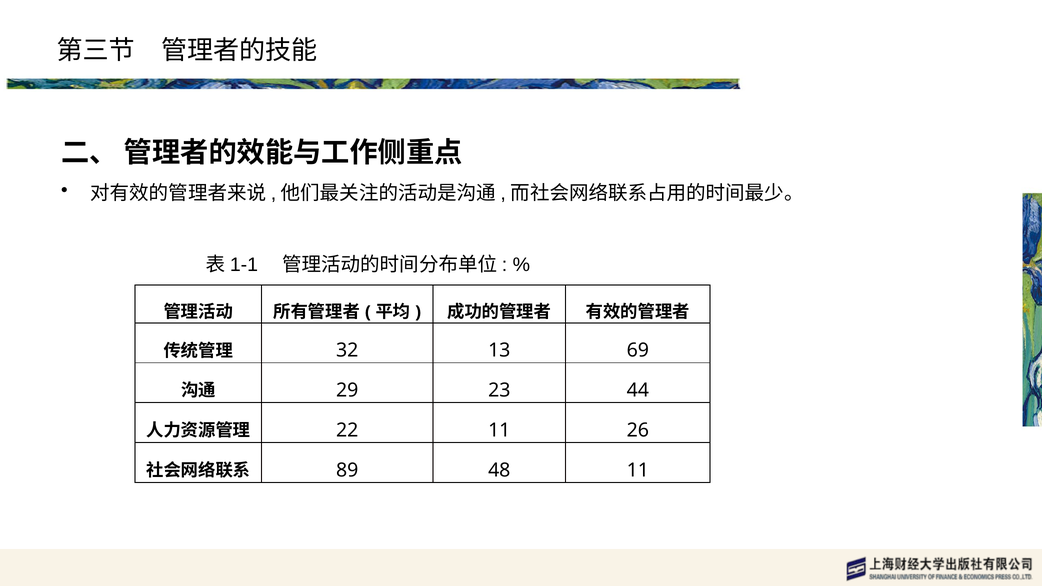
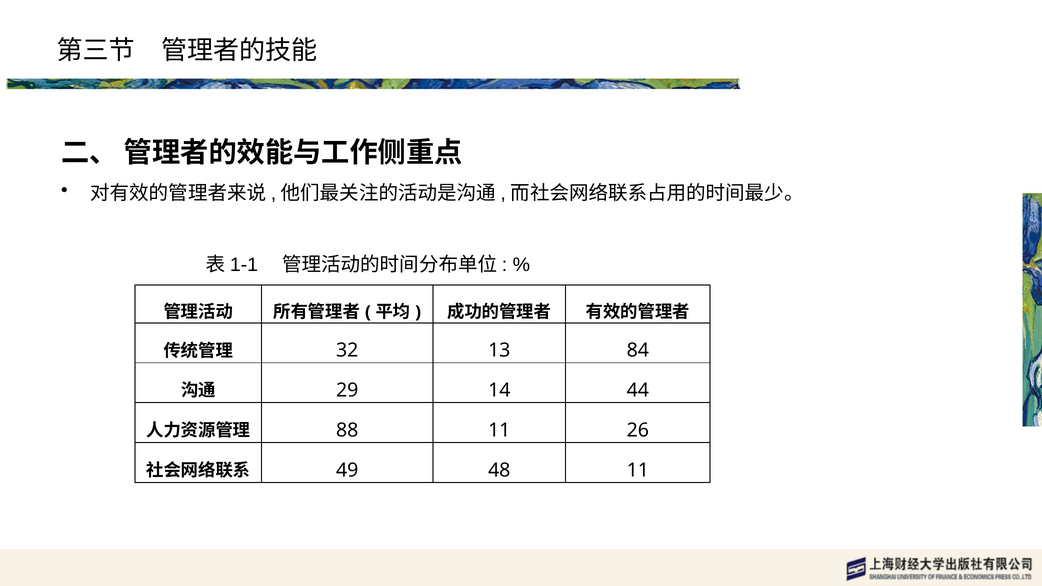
69: 69 -> 84 (638, 351)
23: 23 -> 14 (499, 390)
22: 22 -> 88 (347, 430)
89: 89 -> 49 (347, 470)
